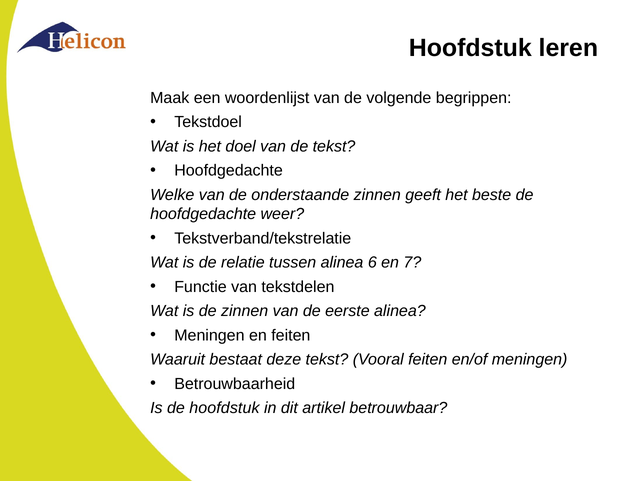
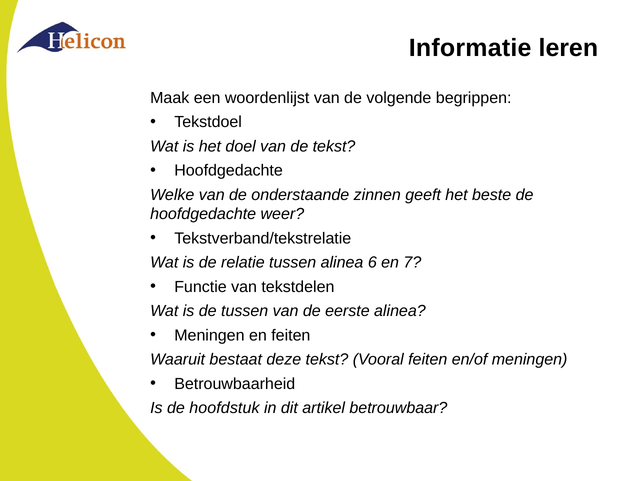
Hoofdstuk: Hoofdstuk -> Informatie (470, 48)
de zinnen: zinnen -> tussen (245, 311)
